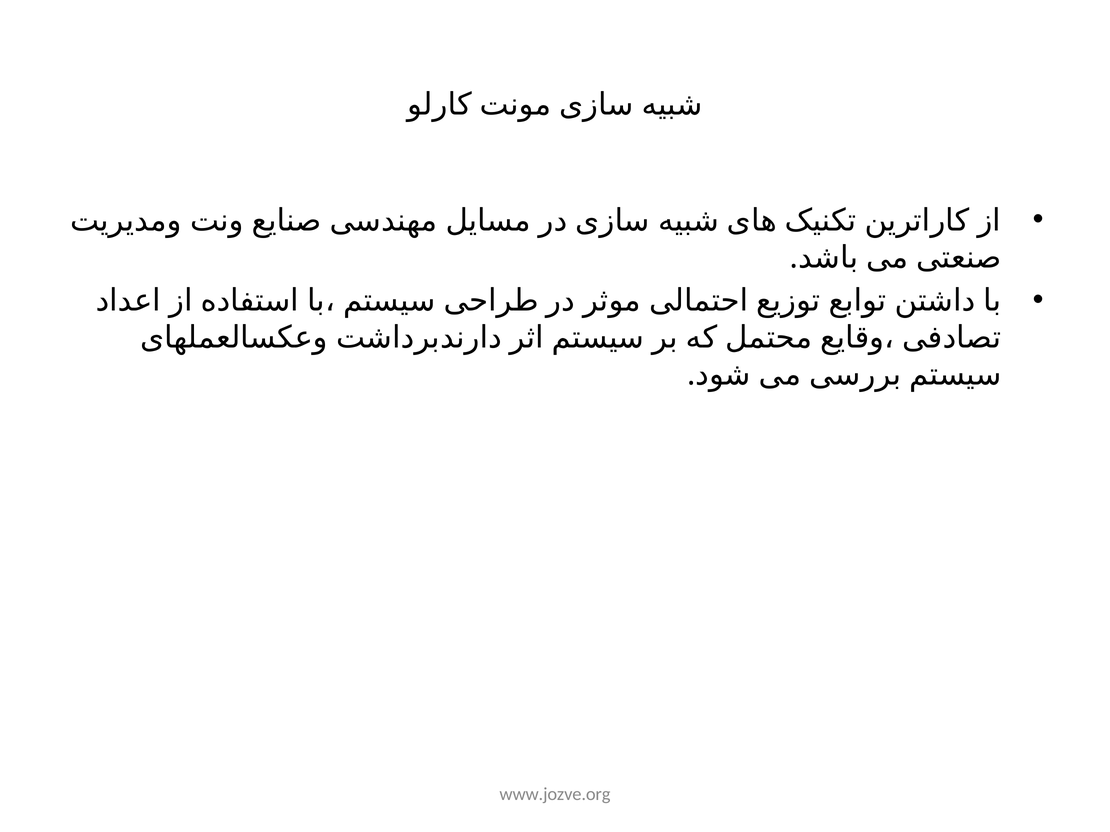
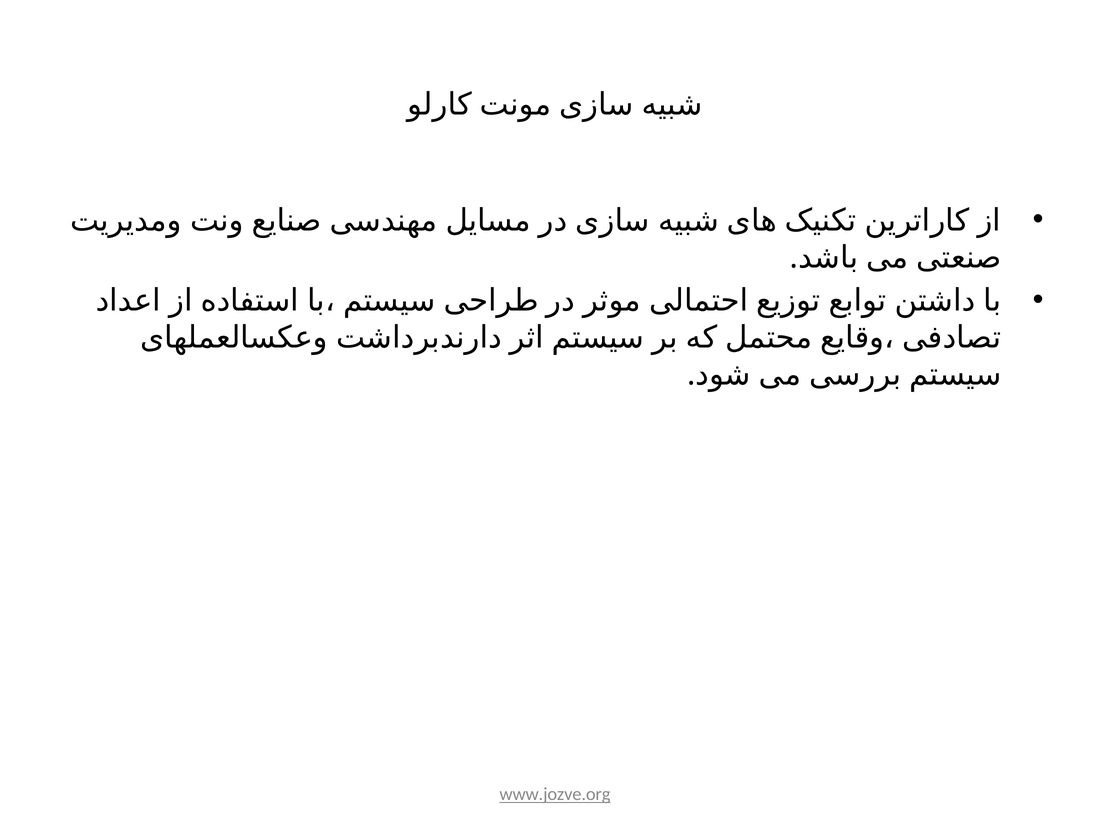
www.jozve.org underline: none -> present (555, 795)
